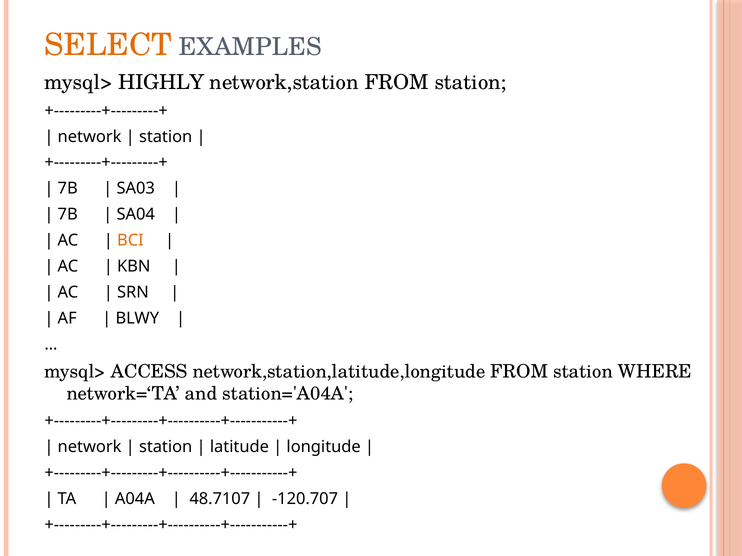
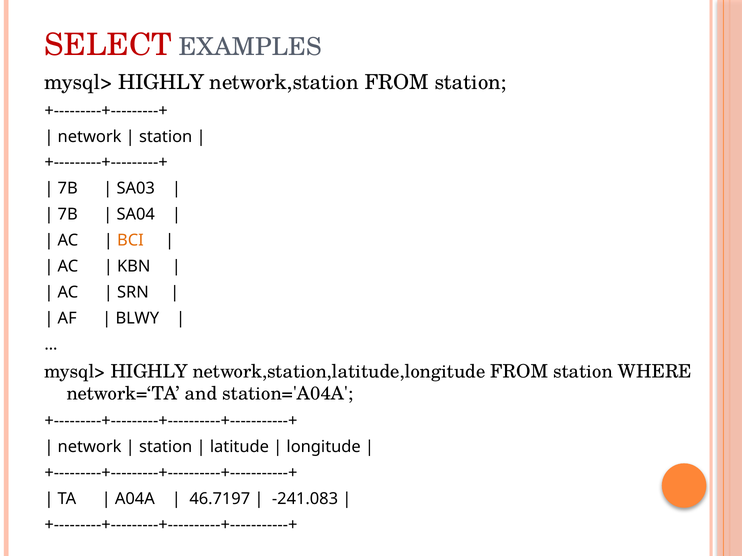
SELECT colour: orange -> red (108, 45)
ACCESS: ACCESS -> HIGHLY (149, 372)
48.7107: 48.7107 -> 46.7197 (220, 499)
-120.707: -120.707 -> -241.083 (305, 499)
